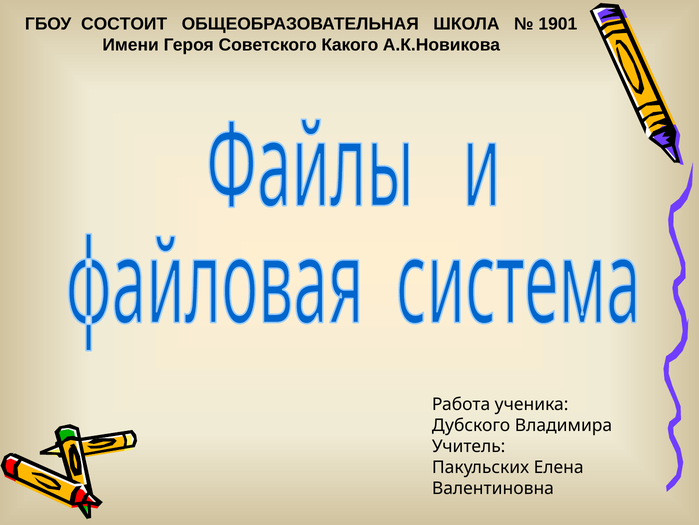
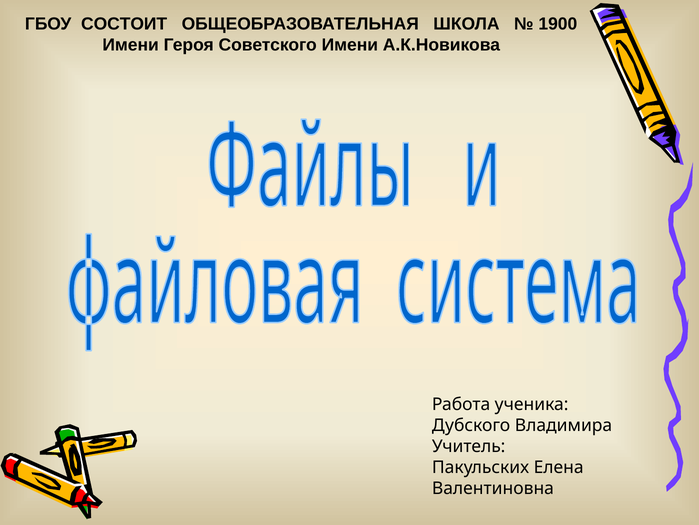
1901: 1901 -> 1900 (558, 24)
Советского Какого: Какого -> Имени (350, 45)
